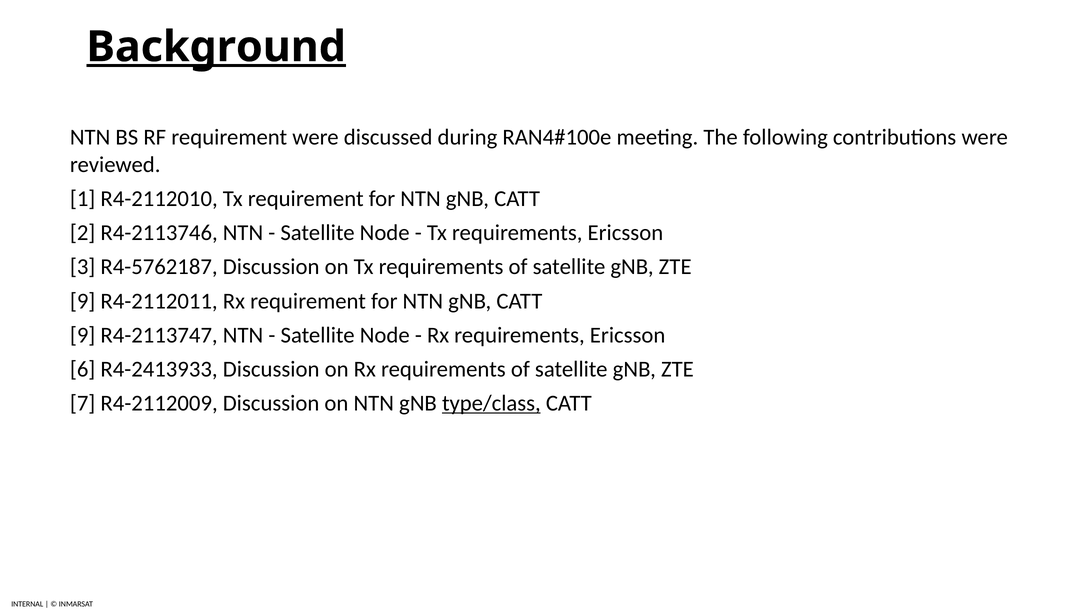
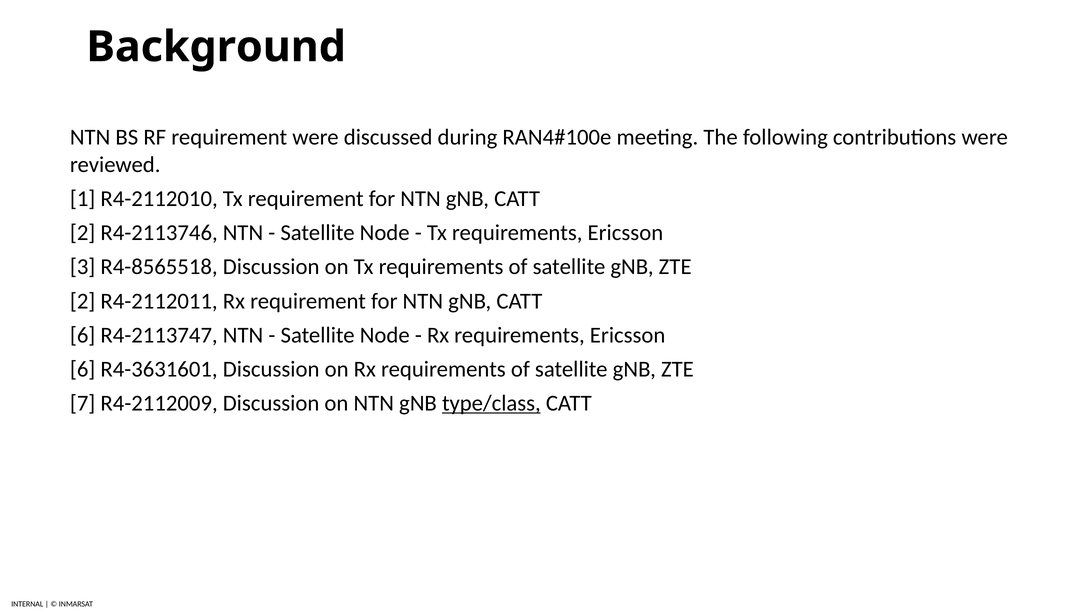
Background underline: present -> none (216, 47)
R4-5762187: R4-5762187 -> R4-8565518 (159, 267)
9: 9 -> 2 (83, 301)
9: 9 -> 6 (83, 335)
R4-2413933: R4-2413933 -> R4-3631601 (159, 369)
